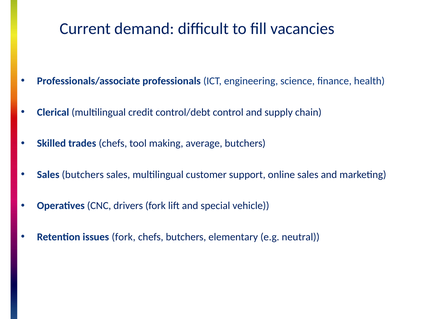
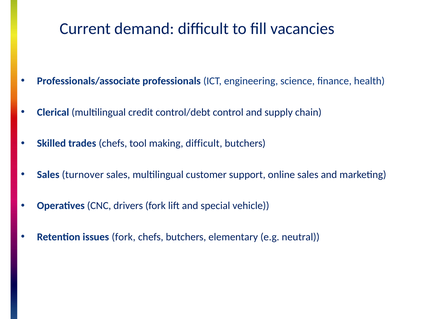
making average: average -> difficult (204, 144)
Sales butchers: butchers -> turnover (83, 175)
